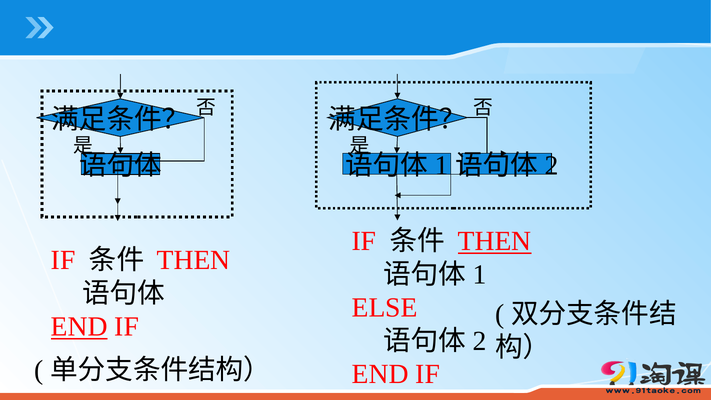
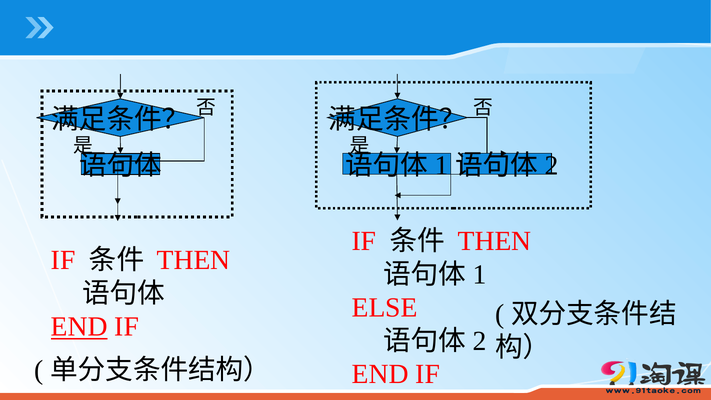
THEN underline: present -> none (495, 241)
